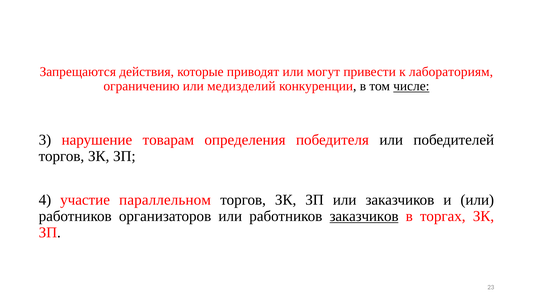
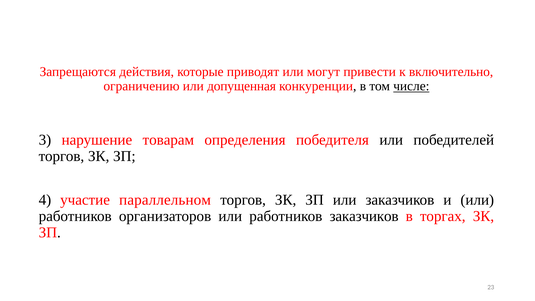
лабораториям: лабораториям -> включительно (451, 72)
медизделий: медизделий -> допущенная (242, 86)
заказчиков underline: present -> none (364, 216)
